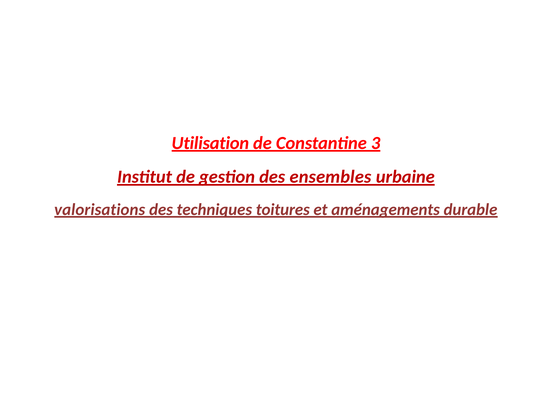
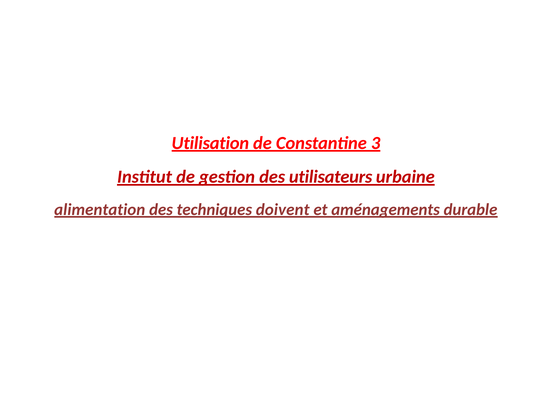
ensembles: ensembles -> utilisateurs (331, 177)
valorisations: valorisations -> alimentation (100, 210)
toitures: toitures -> doivent (283, 210)
